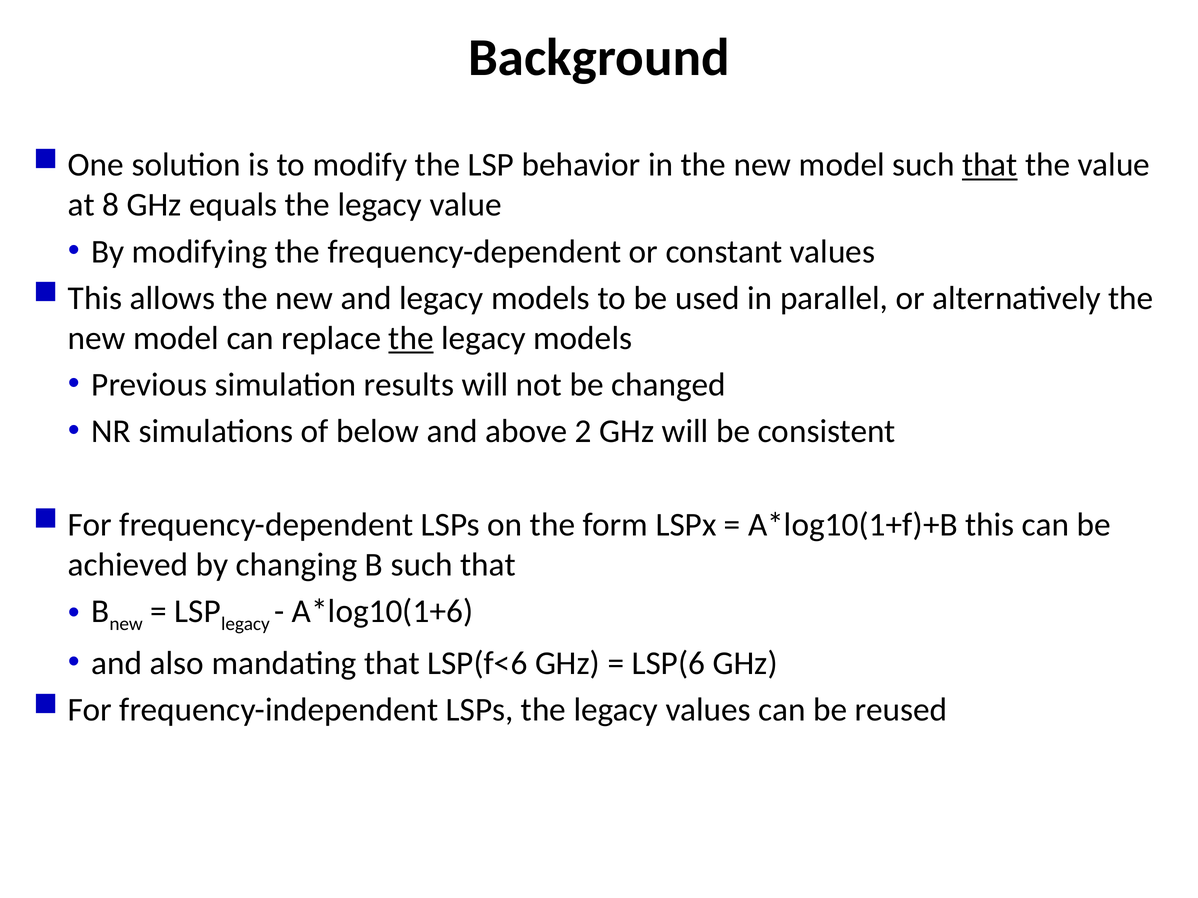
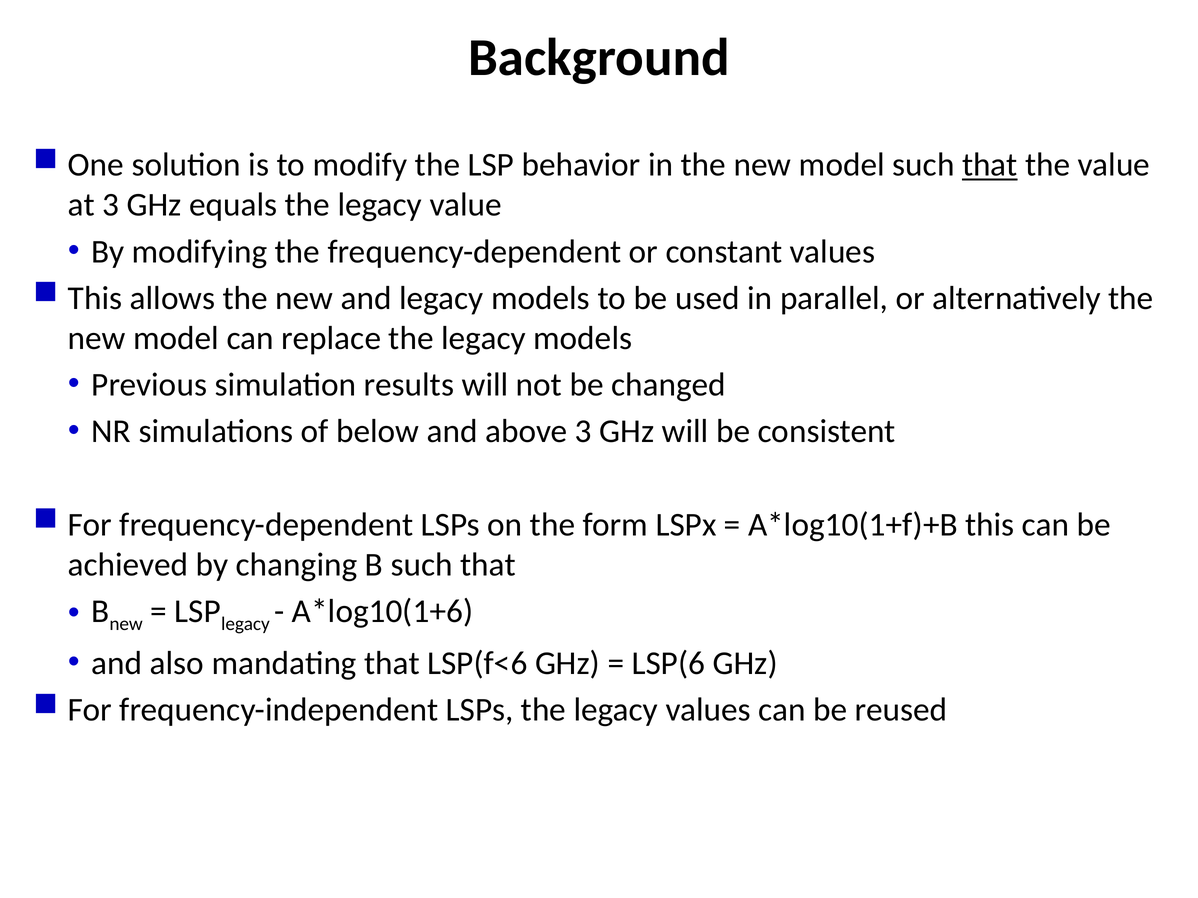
at 8: 8 -> 3 (111, 205)
the underline: present -> none (411, 338)
above 2: 2 -> 3 (583, 432)
